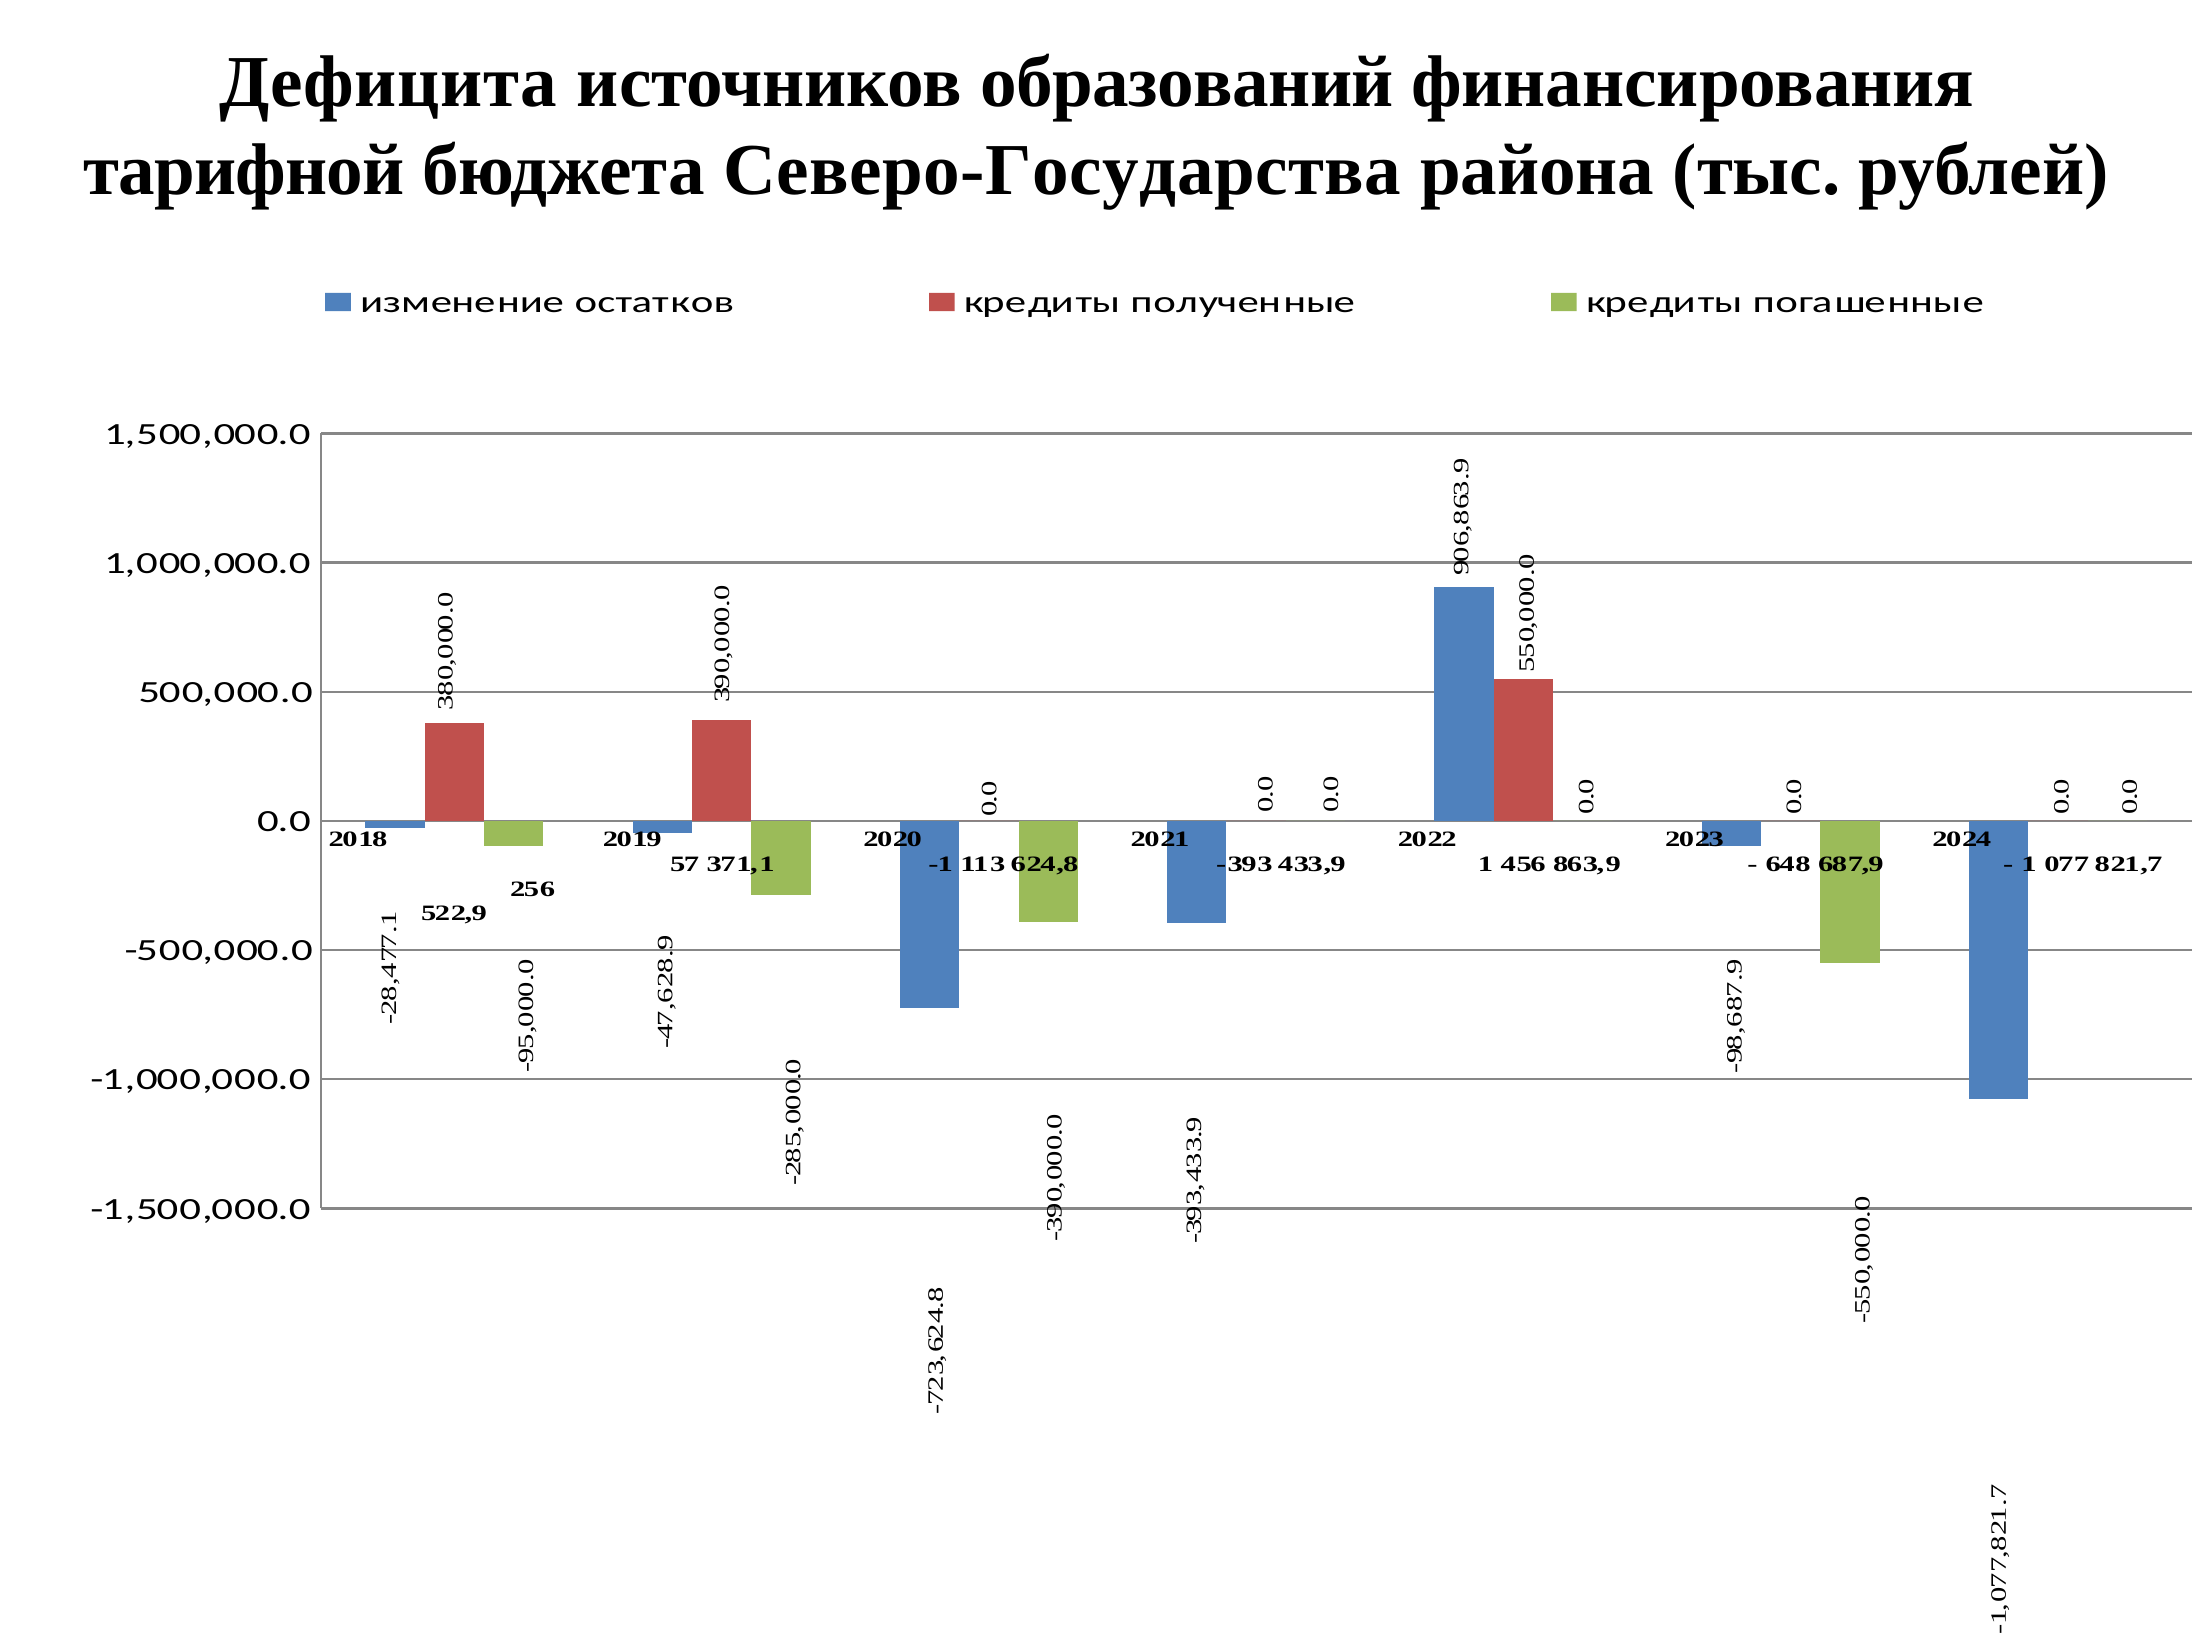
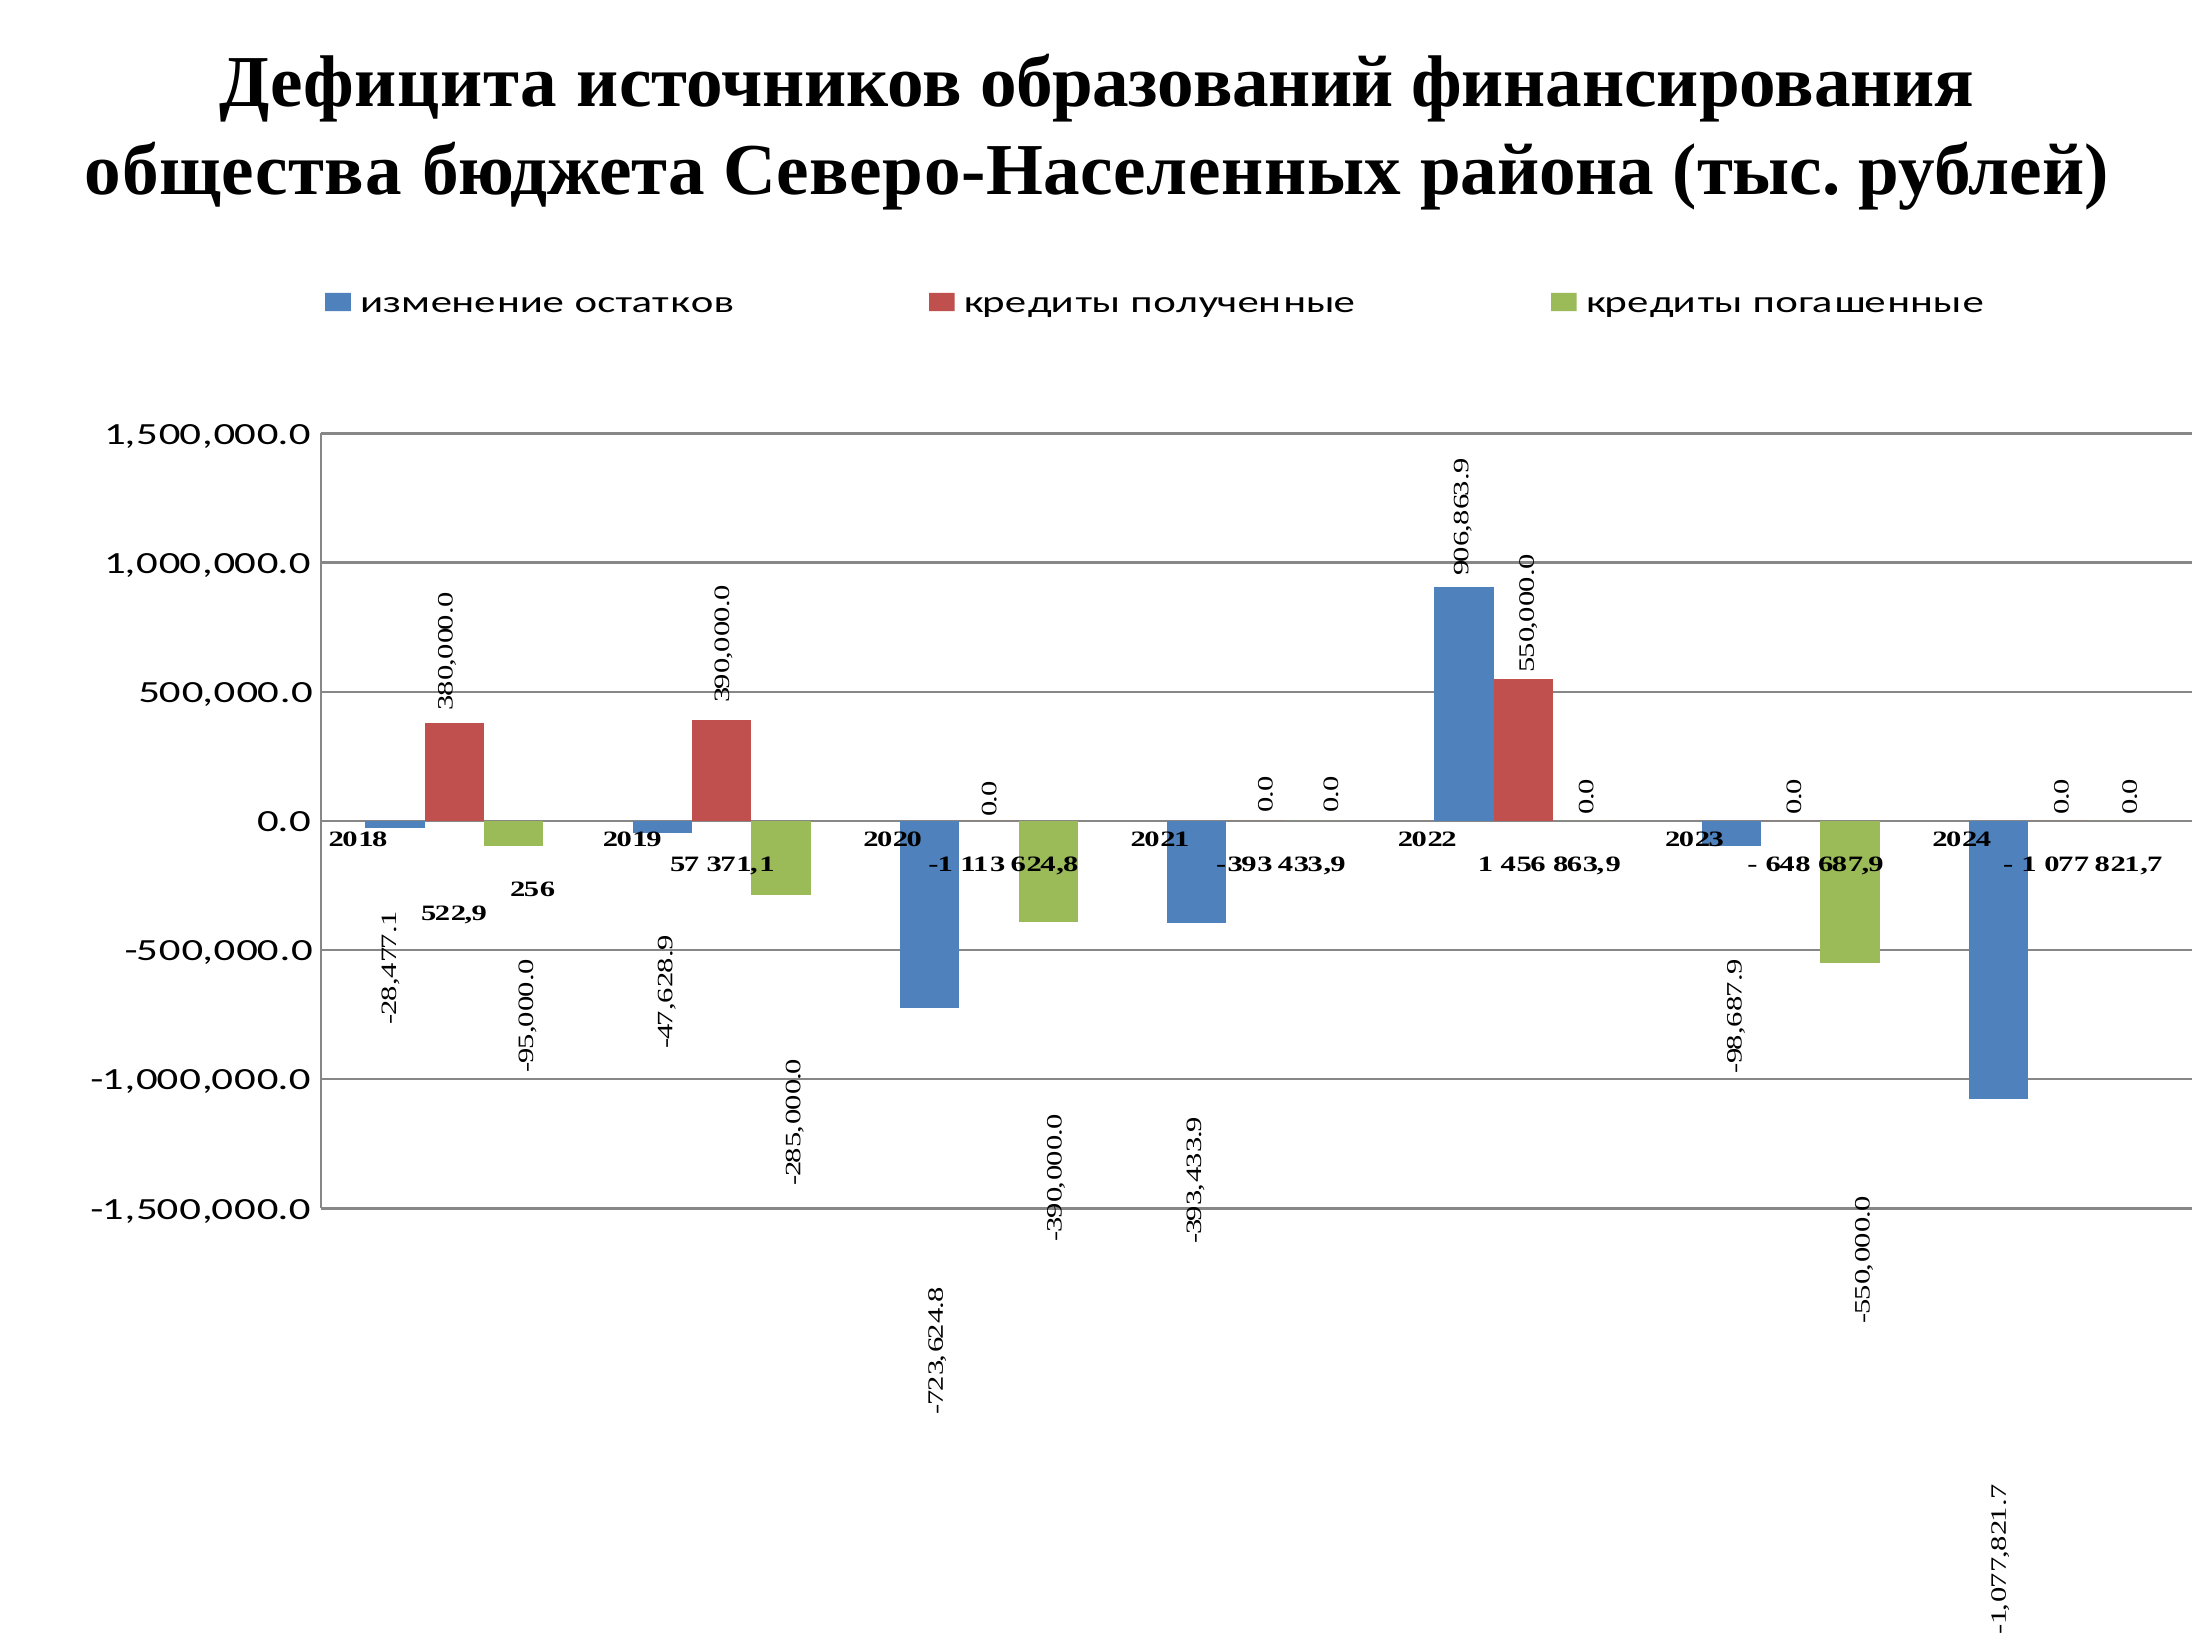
тарифной: тарифной -> общества (243, 170)
Северо-Государства: Северо-Государства -> Северо-Населенных (1062, 170)
